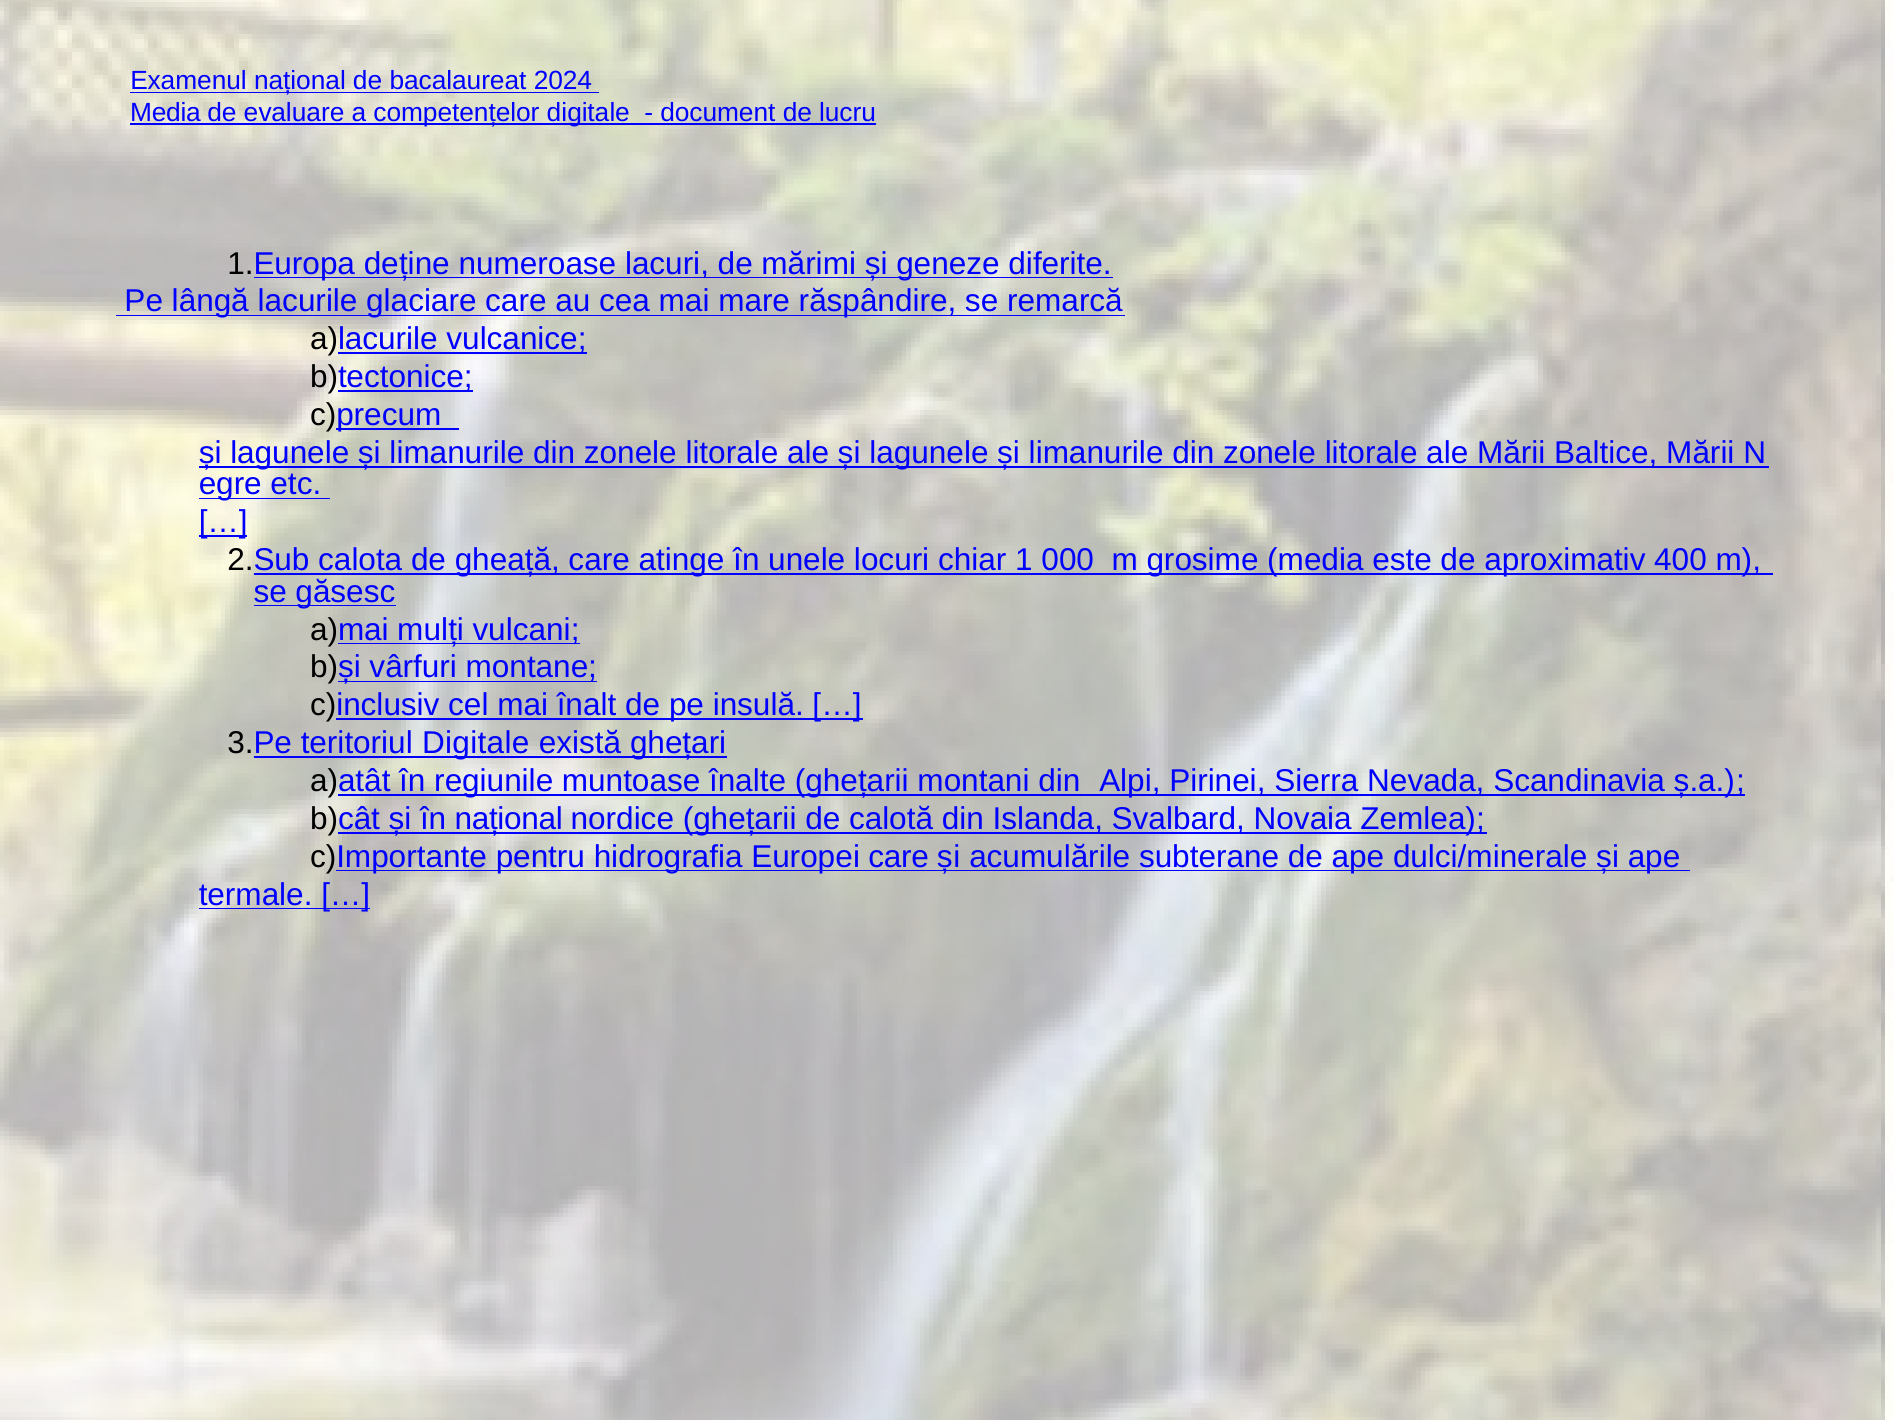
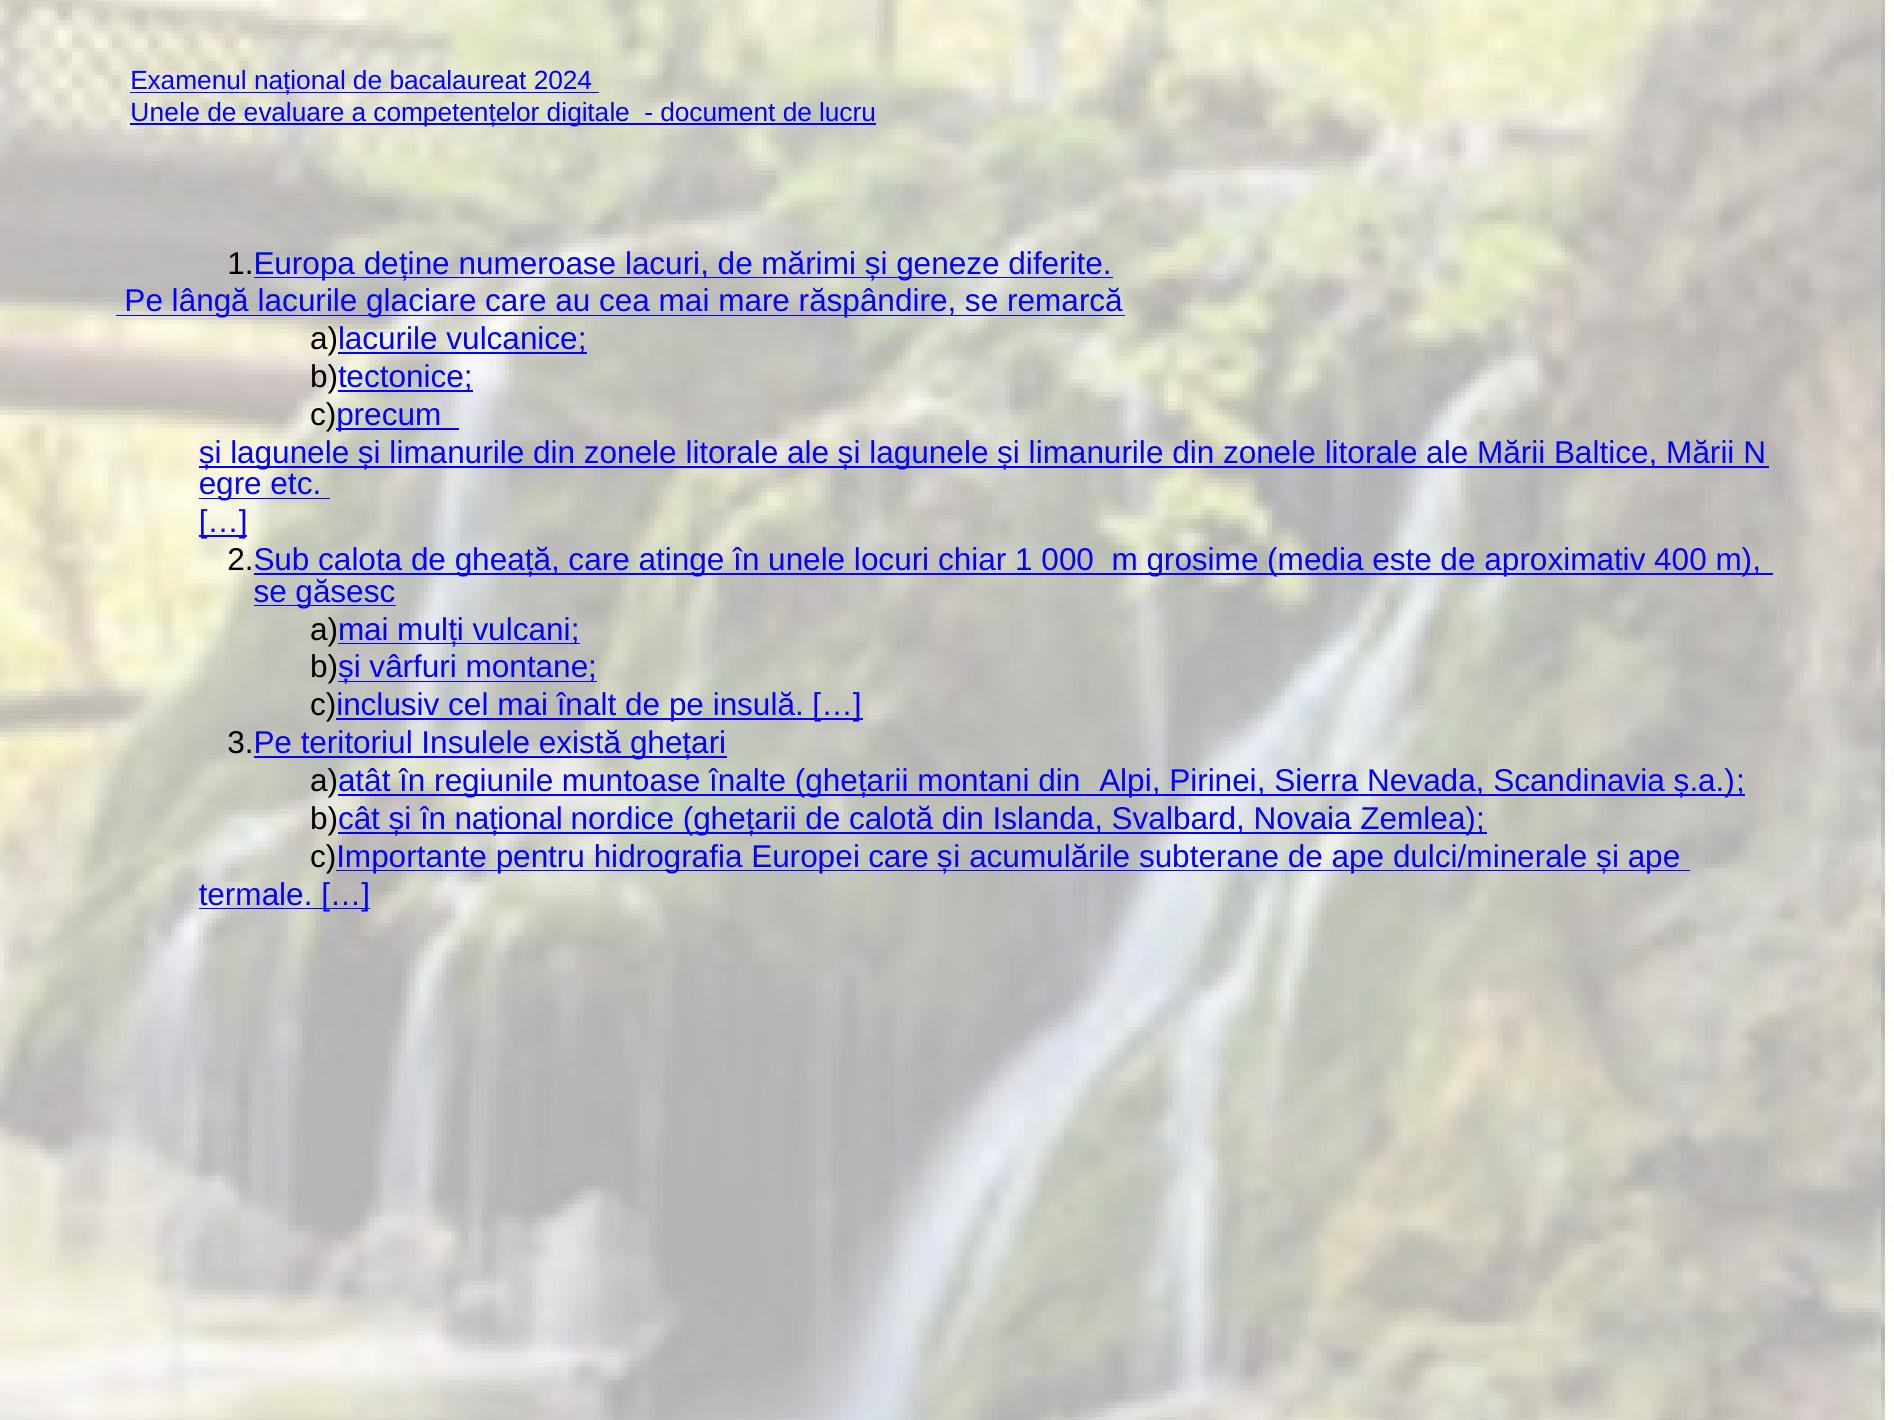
Media: Media -> Unele (165, 112)
teritoriul Digitale: Digitale -> Insulele (476, 743)
